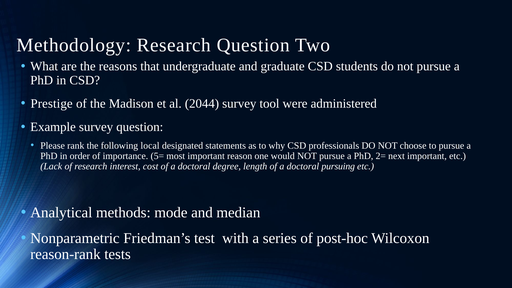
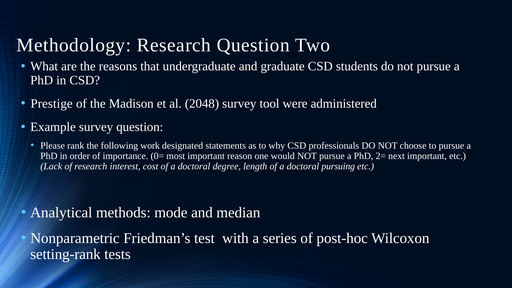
2044: 2044 -> 2048 (202, 104)
local: local -> work (150, 146)
5=: 5= -> 0= (157, 156)
reason-rank: reason-rank -> setting-rank (66, 254)
